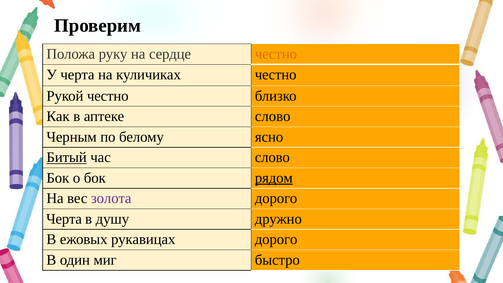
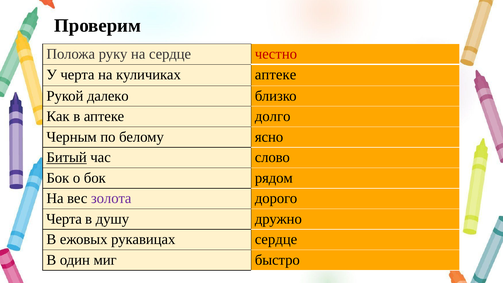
честно colour: orange -> red (276, 54)
куличиках честно: честно -> аптеке (276, 75)
Рукой честно: честно -> далеко (108, 96)
аптеке слово: слово -> долго (273, 116)
рядом underline: present -> none (274, 178)
рукавицах дорого: дорого -> сердце (276, 239)
